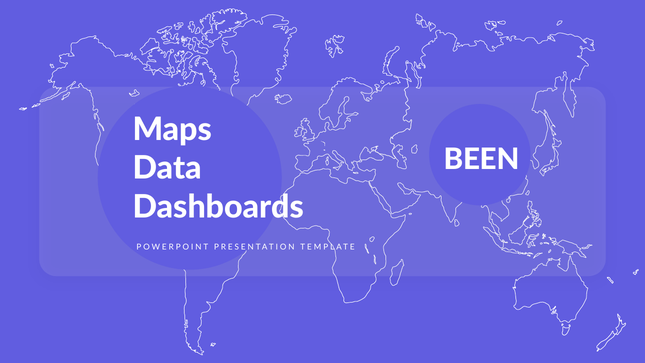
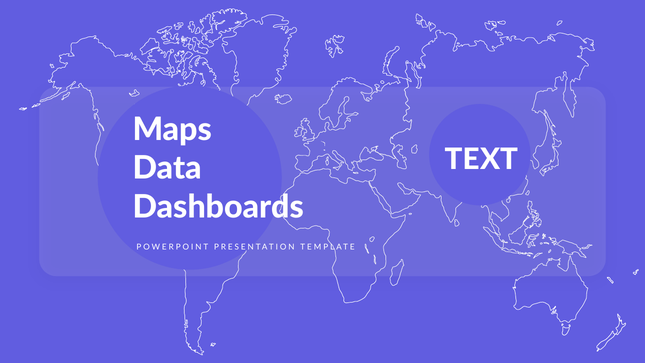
BEEN: BEEN -> TEXT (481, 159)
